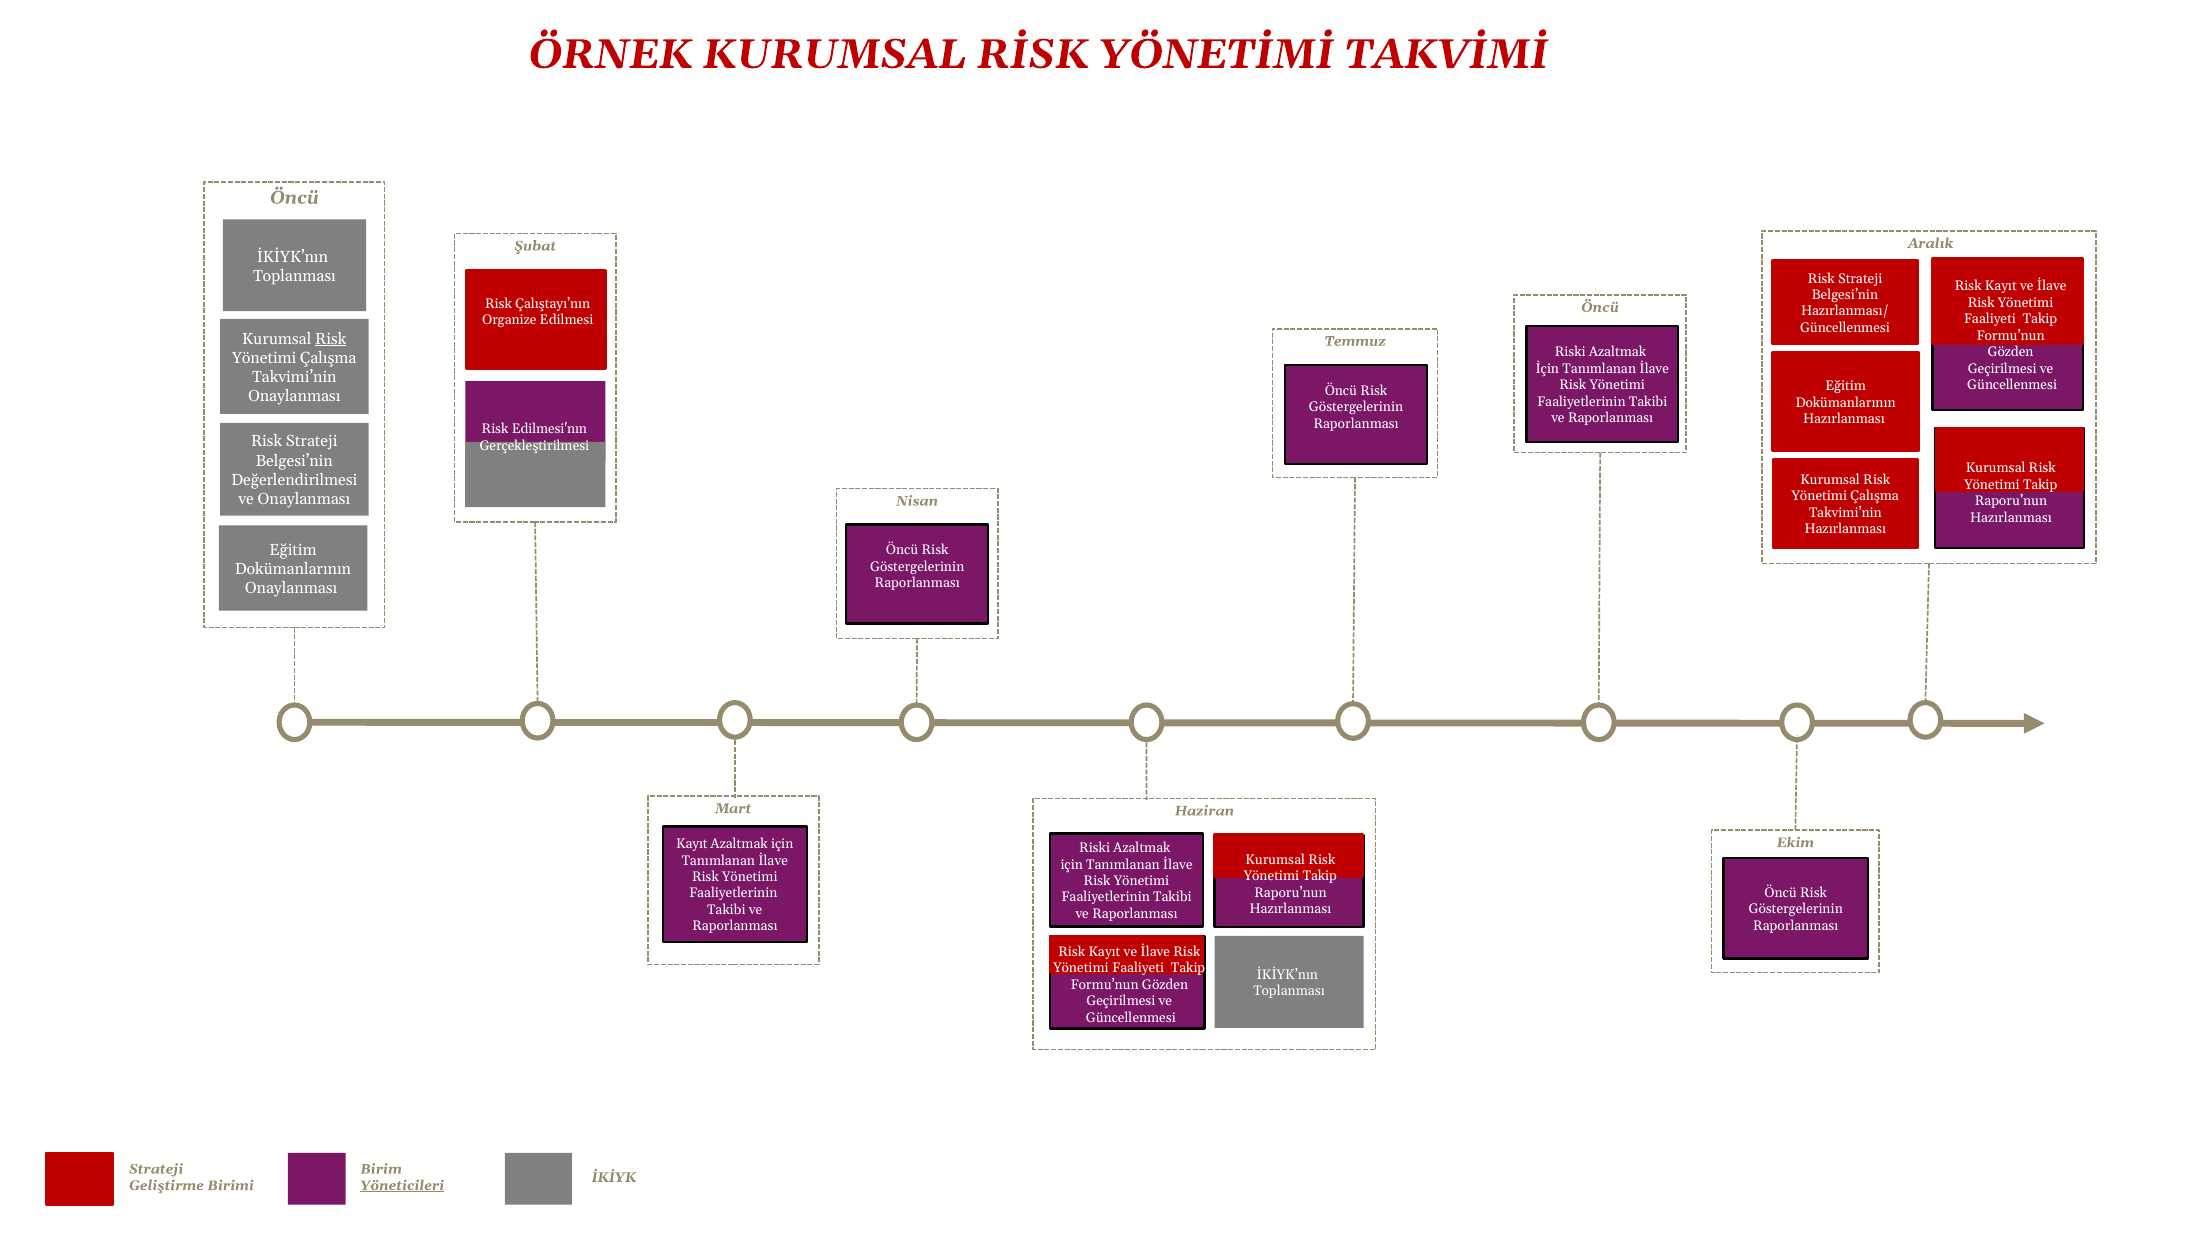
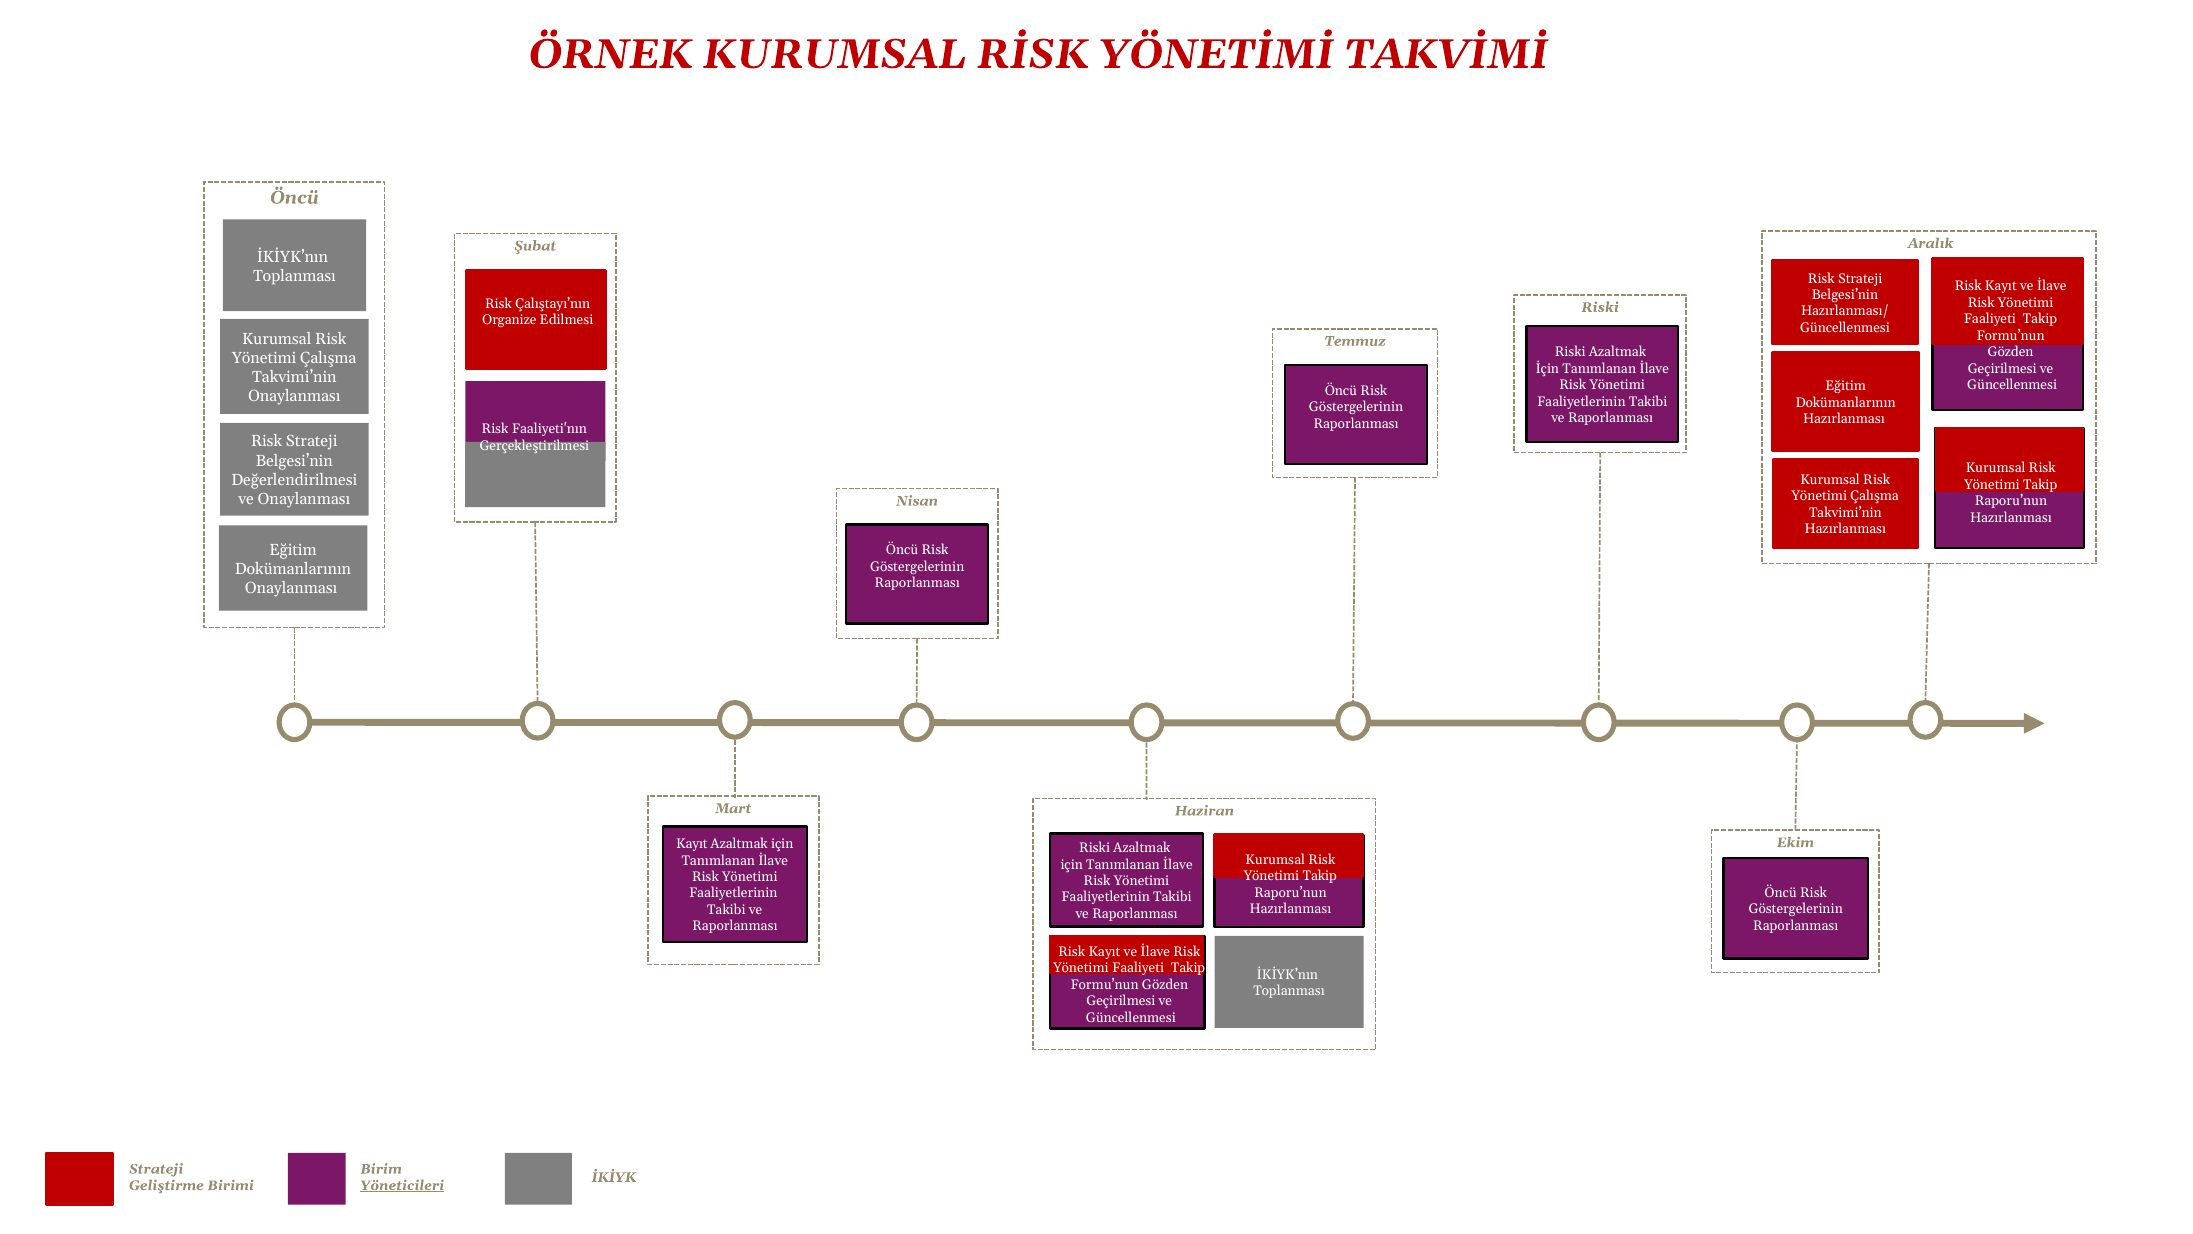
Öncü: Öncü -> Riski (1600, 307)
Risk underline: present -> none (331, 339)
Edilmesi'nın: Edilmesi'nın -> Faaliyeti'nın (549, 429)
